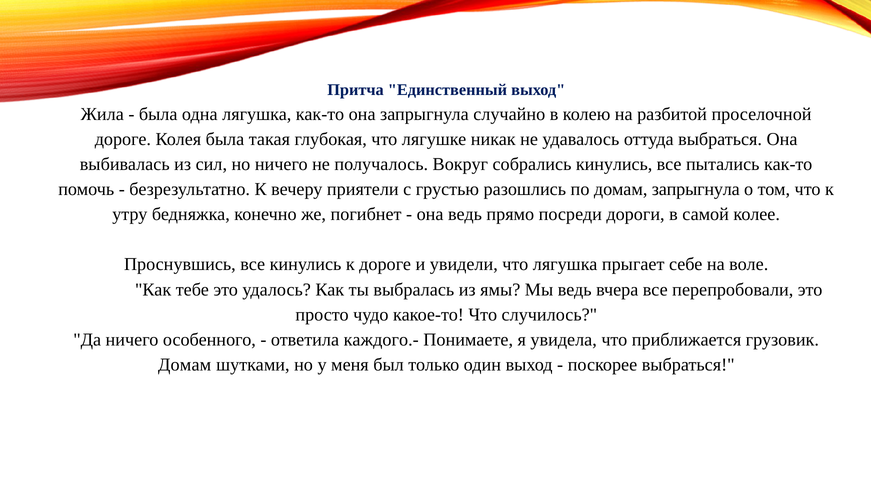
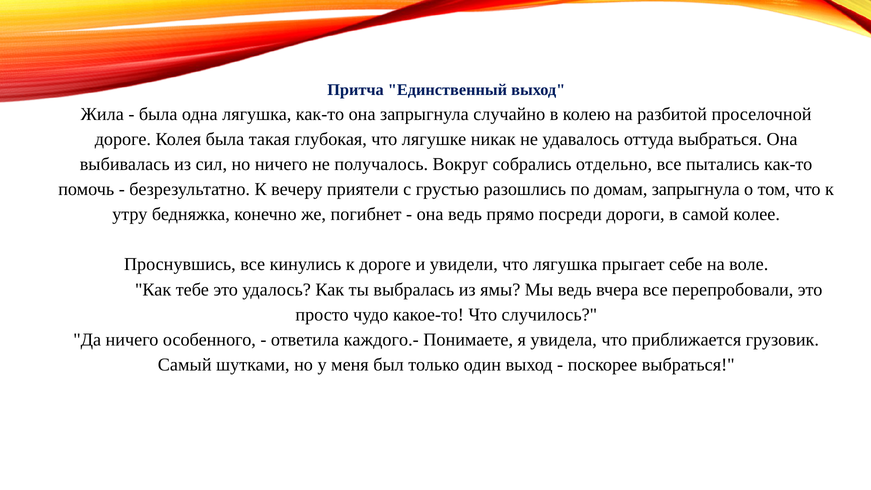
собрались кинулись: кинулись -> отдельно (614, 164)
Домам: Домам -> Самый (185, 365)
